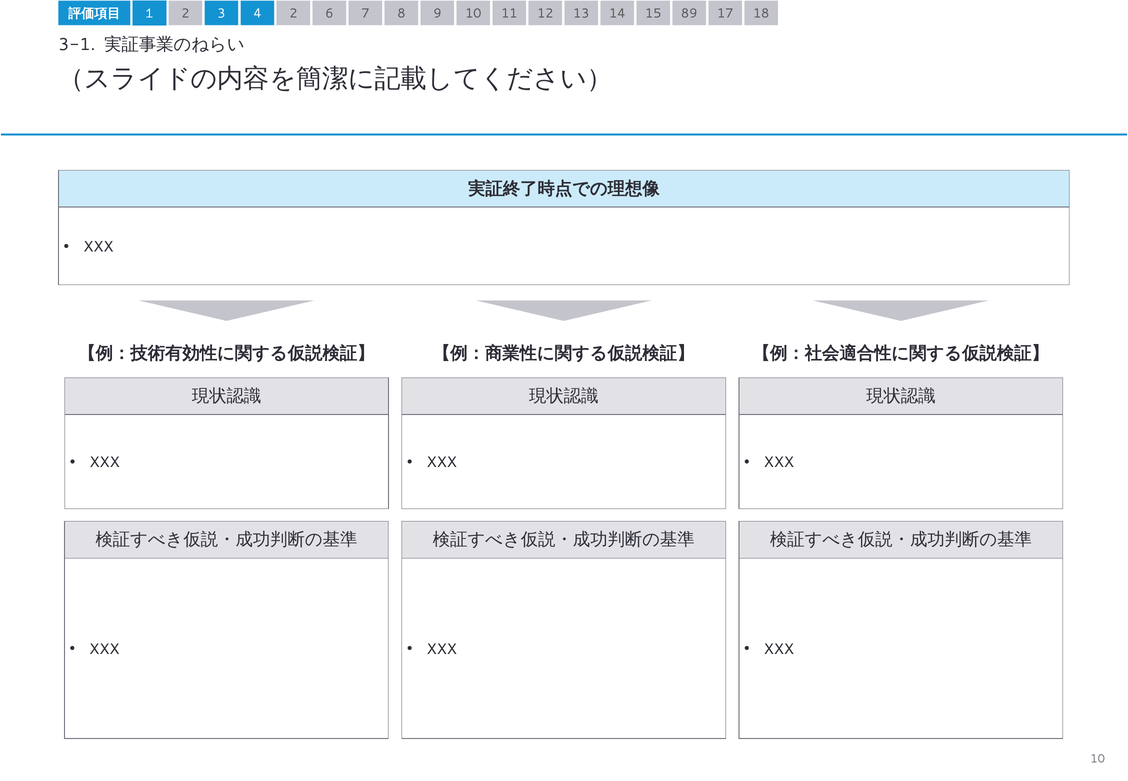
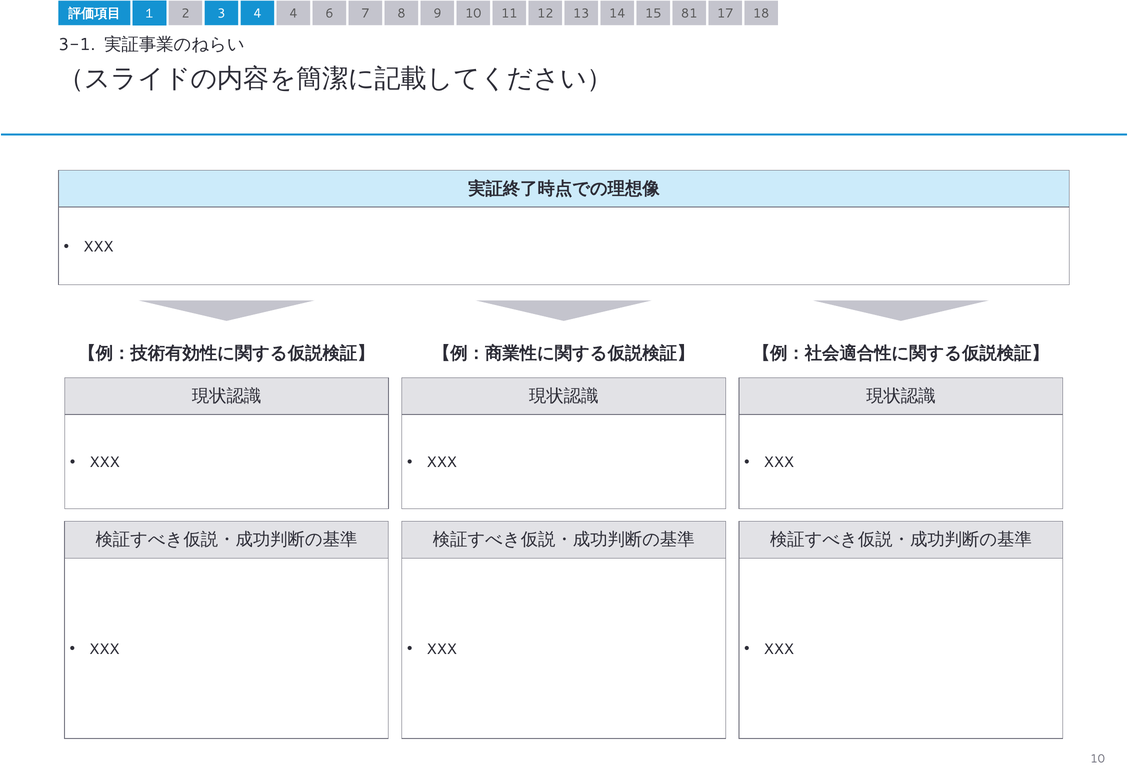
4 2: 2 -> 4 (293, 13)
89: 89 -> 81 (689, 13)
